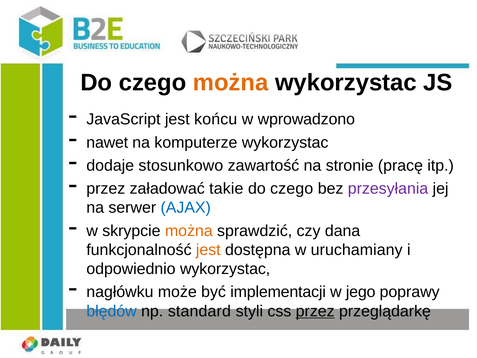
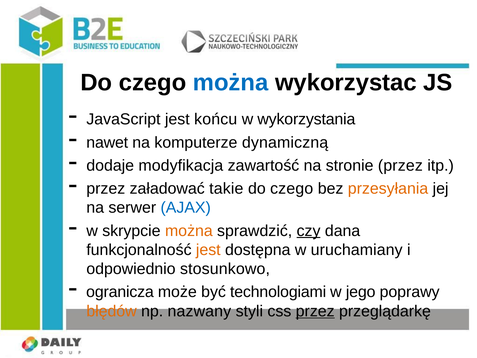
można colour: orange -> blue (231, 82)
wprowadzono: wprowadzono -> wykorzystania (306, 119)
komputerze wykorzystac: wykorzystac -> dynamiczną (285, 142)
stosunkowo: stosunkowo -> modyfikacja (181, 165)
stronie pracę: pracę -> przez (400, 165)
przesyłania colour: purple -> orange (388, 188)
czy underline: none -> present (309, 231)
odpowiednio wykorzystac: wykorzystac -> stosunkowo (225, 269)
nagłówku: nagłówku -> ogranicza (120, 292)
implementacji: implementacji -> technologiami (278, 292)
błędów colour: blue -> orange (112, 311)
standard: standard -> nazwany (199, 311)
